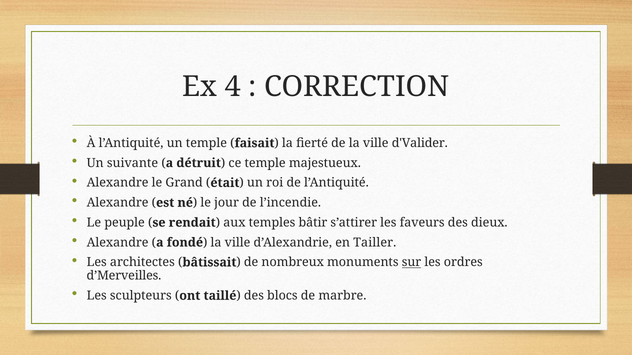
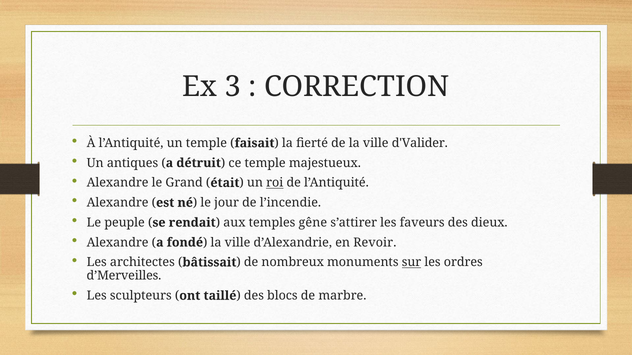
4: 4 -> 3 (233, 87)
suivante: suivante -> antiques (133, 163)
roi underline: none -> present (275, 183)
bâtir: bâtir -> gêne (313, 223)
Tailler: Tailler -> Revoir (375, 243)
